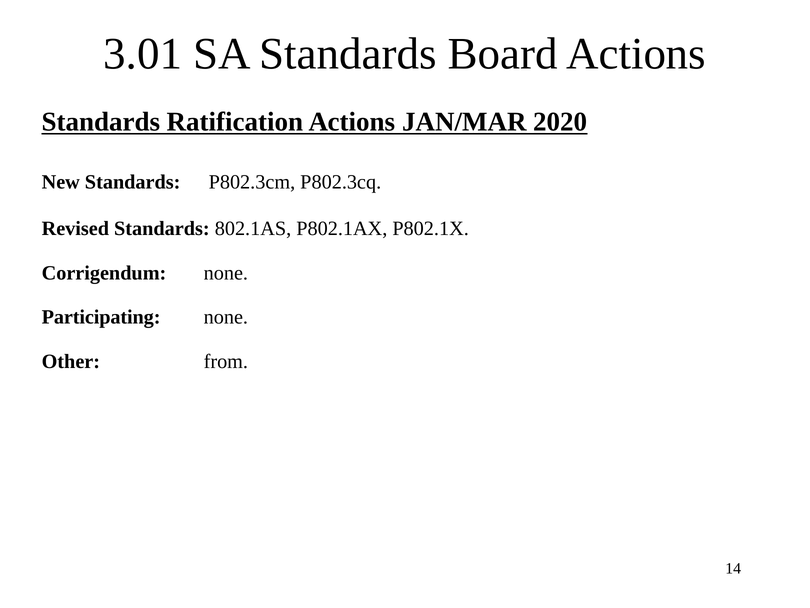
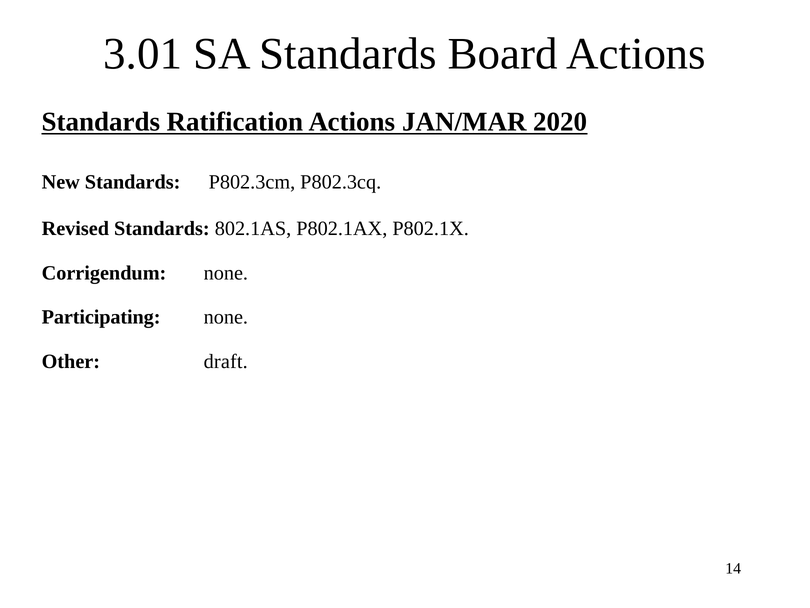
from: from -> draft (226, 361)
